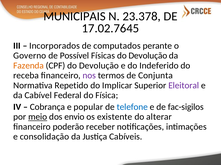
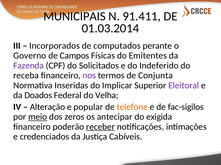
23.378: 23.378 -> 91.411 (142, 16)
17.02.7645: 17.02.7645 -> 01.03.2014 (110, 28)
Possível: Possível -> Campos (74, 56)
Físicas do Devolução: Devolução -> Emitentes (148, 56)
Fazenda colour: orange -> purple (29, 66)
CPF do Devolução: Devolução -> Solicitados (99, 66)
Repetido: Repetido -> Inseridas (71, 86)
Cabível: Cabível -> Doados (38, 96)
Física: Física -> Velha (107, 96)
Cobrança: Cobrança -> Alteração (47, 107)
telefone colour: blue -> orange (132, 107)
envio: envio -> zeros (74, 117)
existente: existente -> antecipar (115, 117)
alterar: alterar -> exigida (159, 117)
receber underline: none -> present (101, 127)
consolidação: consolidação -> credenciados (45, 137)
